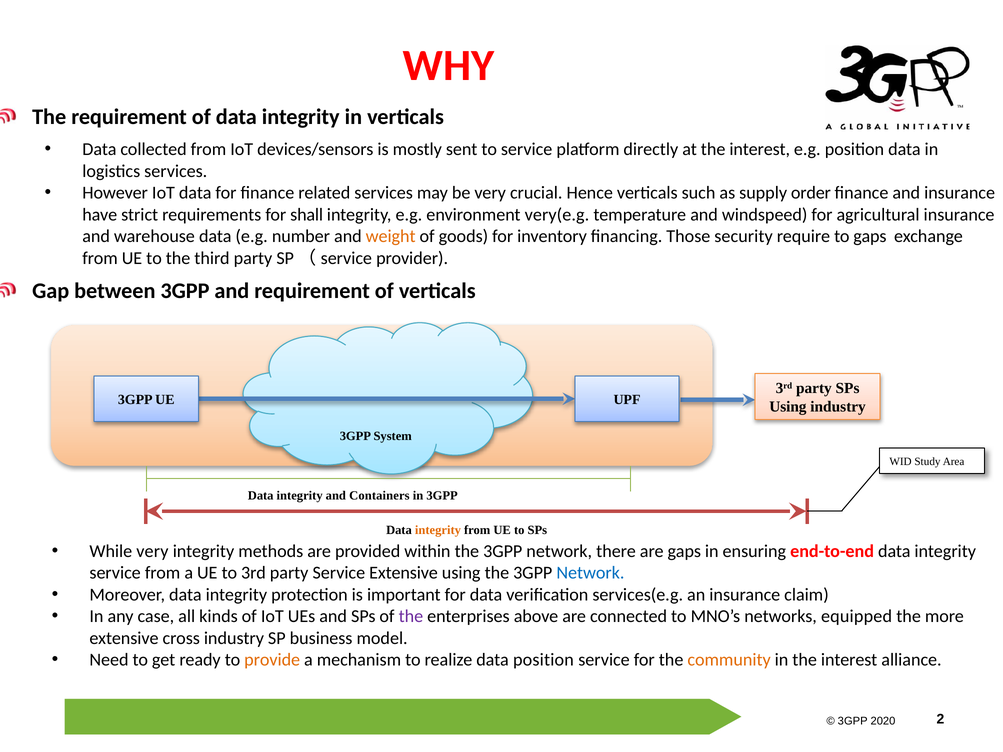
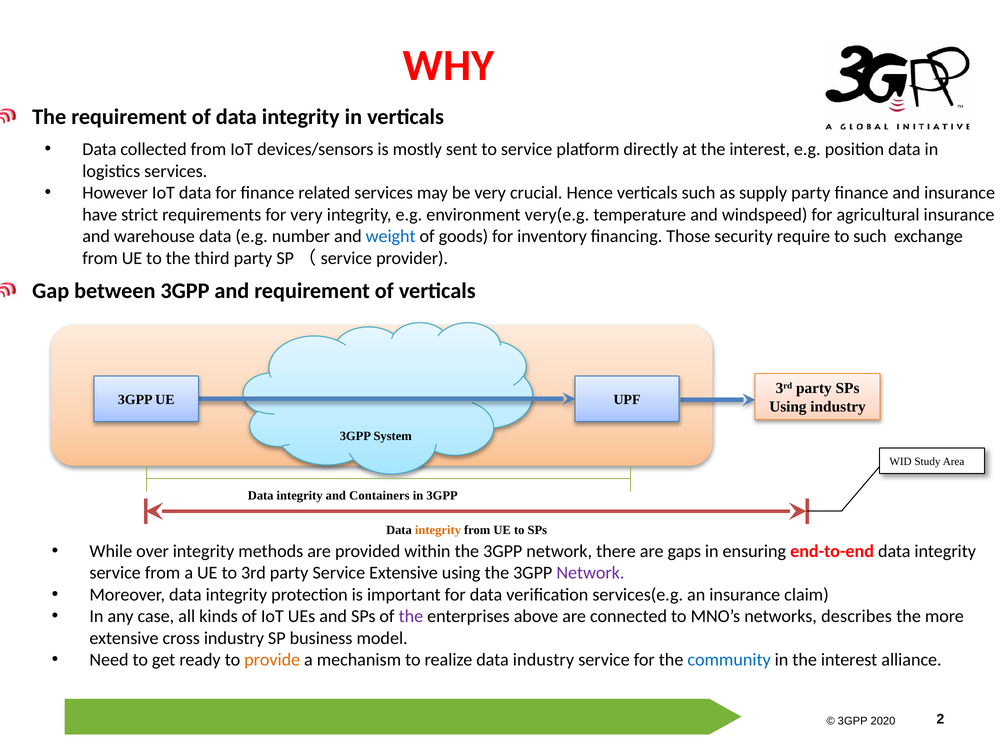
supply order: order -> party (811, 193)
for shall: shall -> very (306, 215)
weight colour: orange -> blue (391, 236)
to gaps: gaps -> such (870, 236)
While very: very -> over (153, 551)
Network colour: blue -> purple (590, 573)
equipped: equipped -> describes (857, 617)
data position: position -> industry (543, 660)
community colour: orange -> blue (729, 660)
